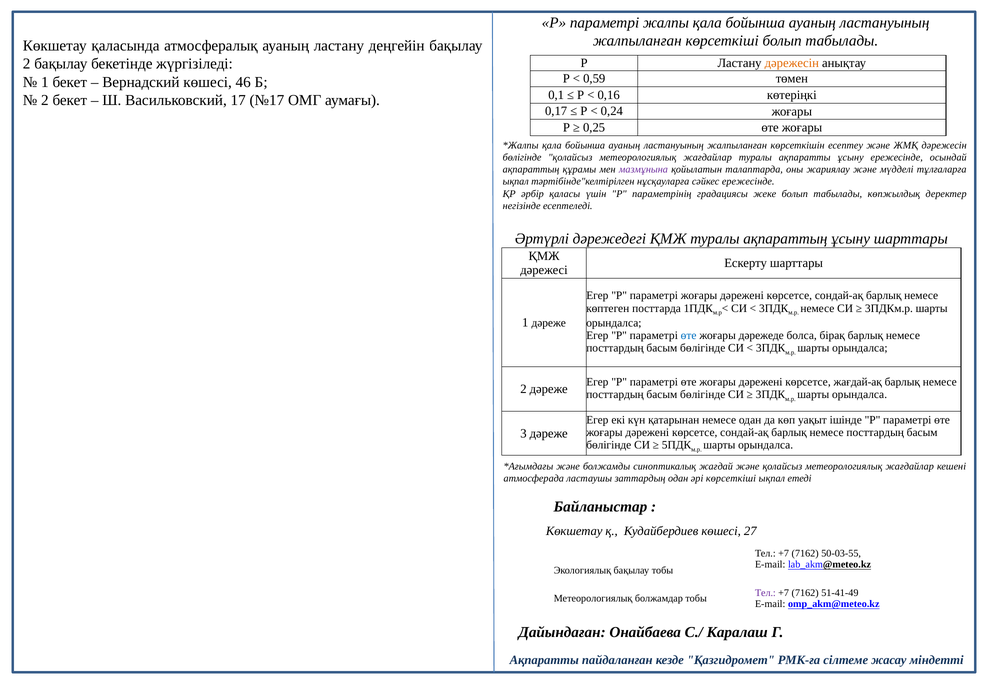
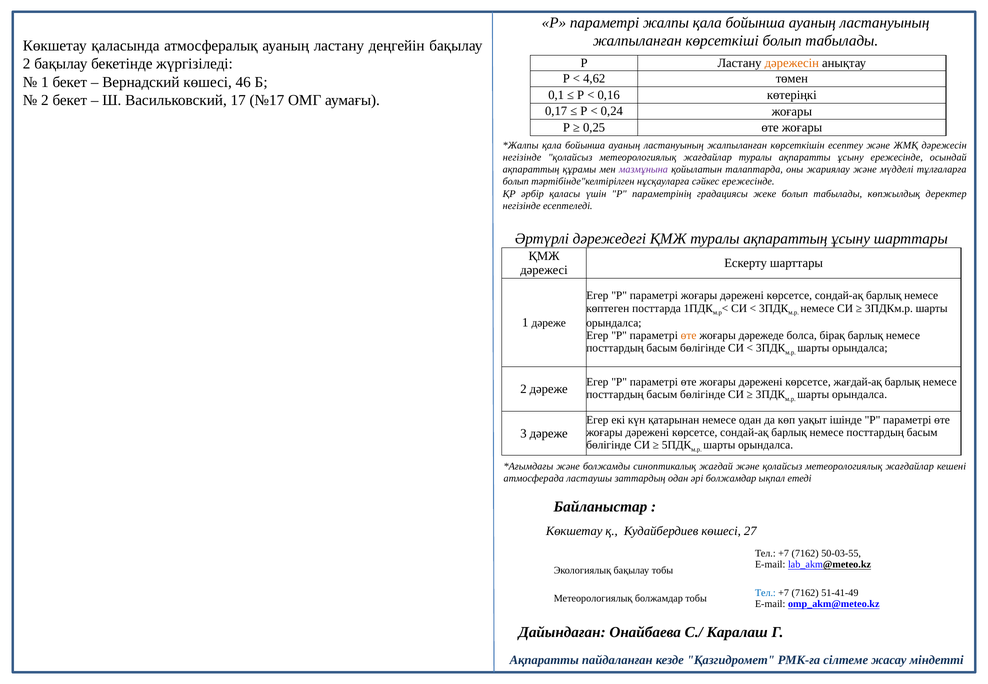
0,59: 0,59 -> 4,62 (594, 79)
бөлігінде: бөлігінде -> негізінде (522, 157)
ықпал: ықпал -> болып (516, 182)
өте colour: blue -> orange (689, 335)
әрі көрсеткіші: көрсеткіші -> болжамдар (731, 478)
Тел colour: purple -> blue (765, 593)
